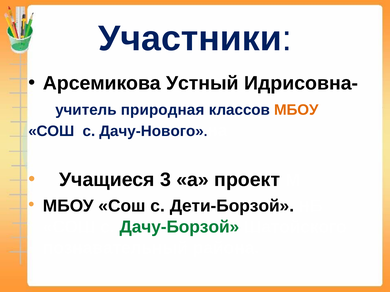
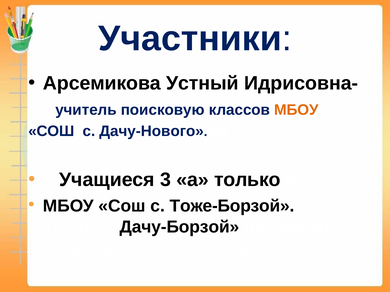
природная: природная -> поисковую (163, 110)
проект: проект -> только (247, 180)
Дети-Борзой: Дети-Борзой -> Тоже-Борзой (232, 206)
Дачу-Борзой colour: green -> black (179, 227)
